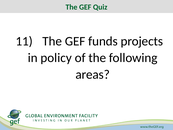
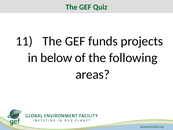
policy: policy -> below (56, 58)
